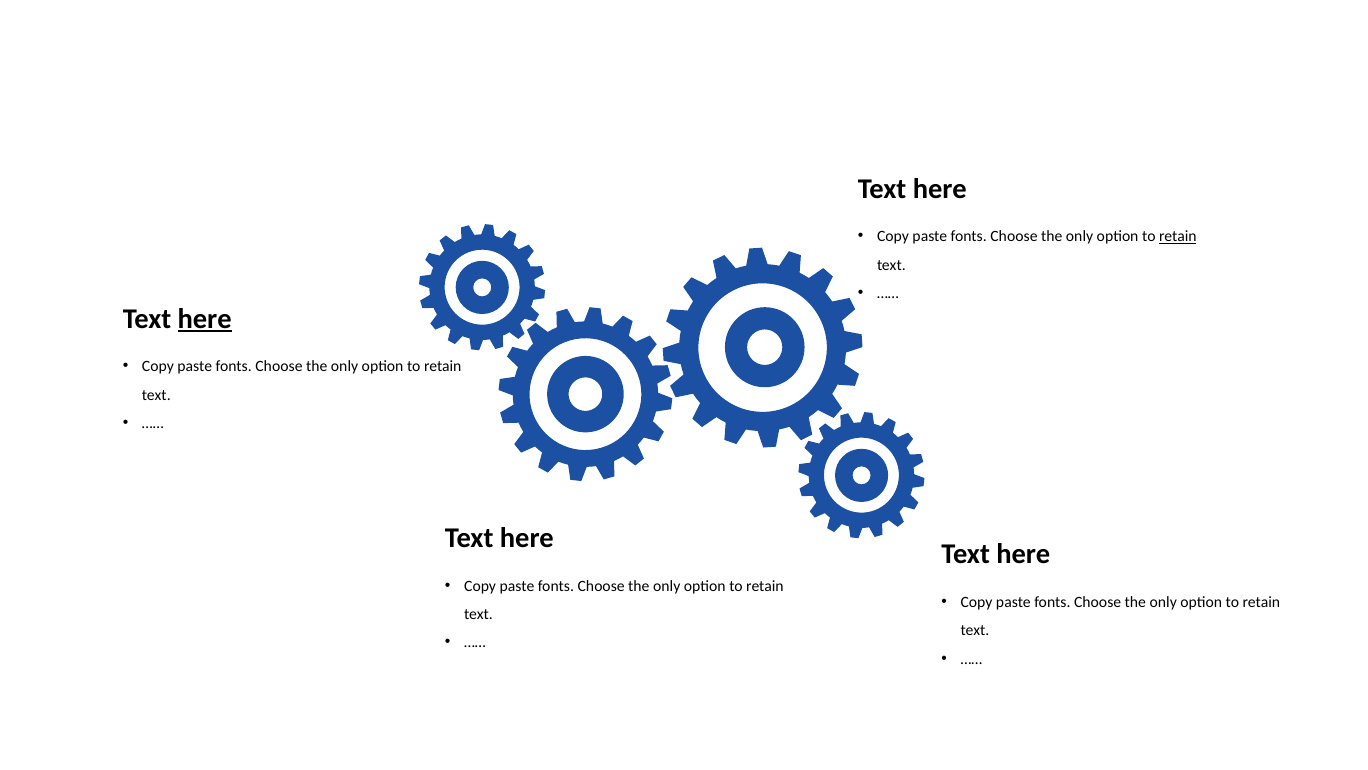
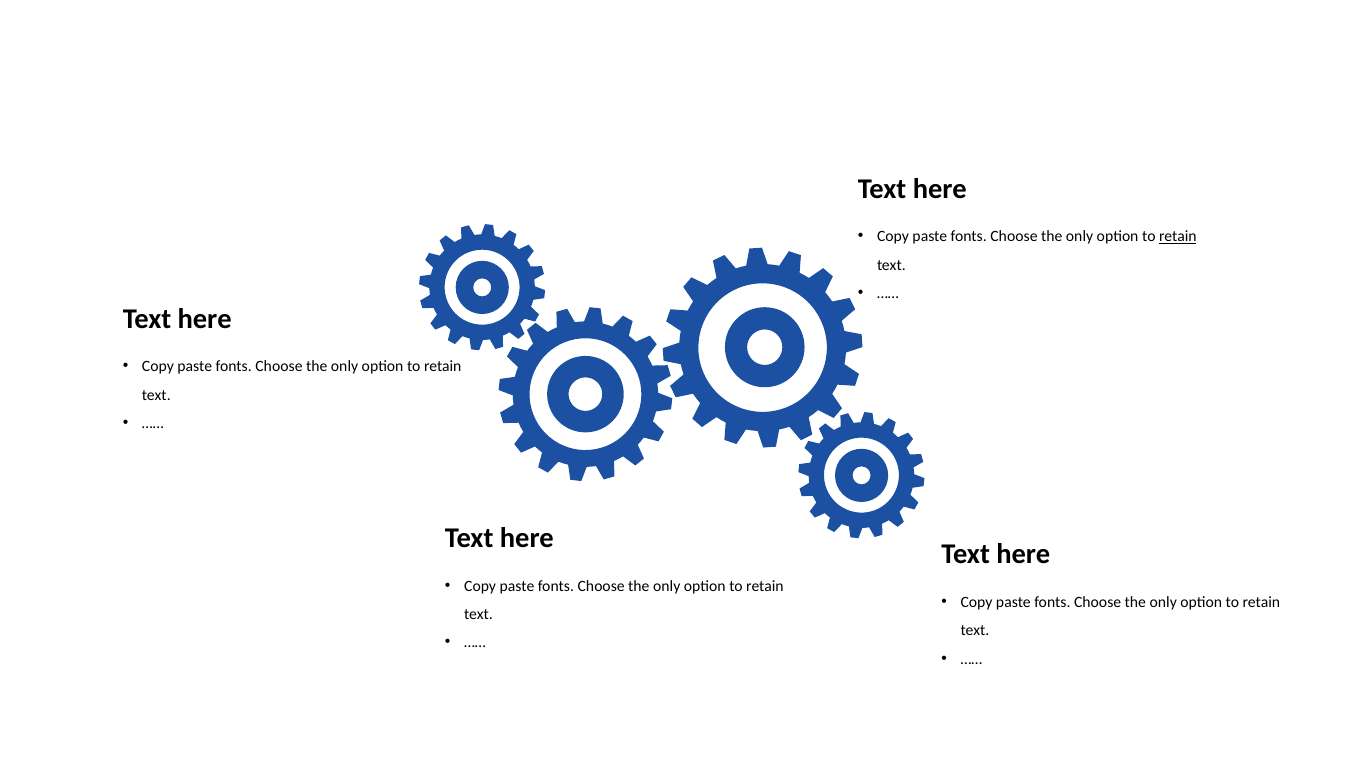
here underline: present -> none (205, 319)
